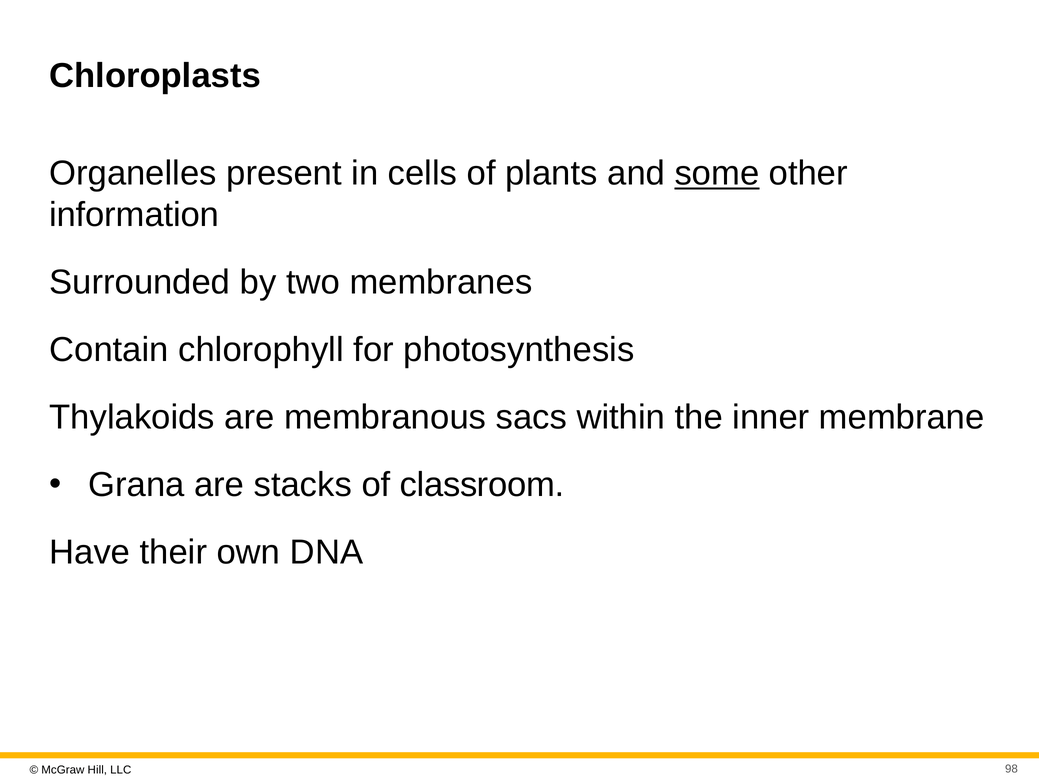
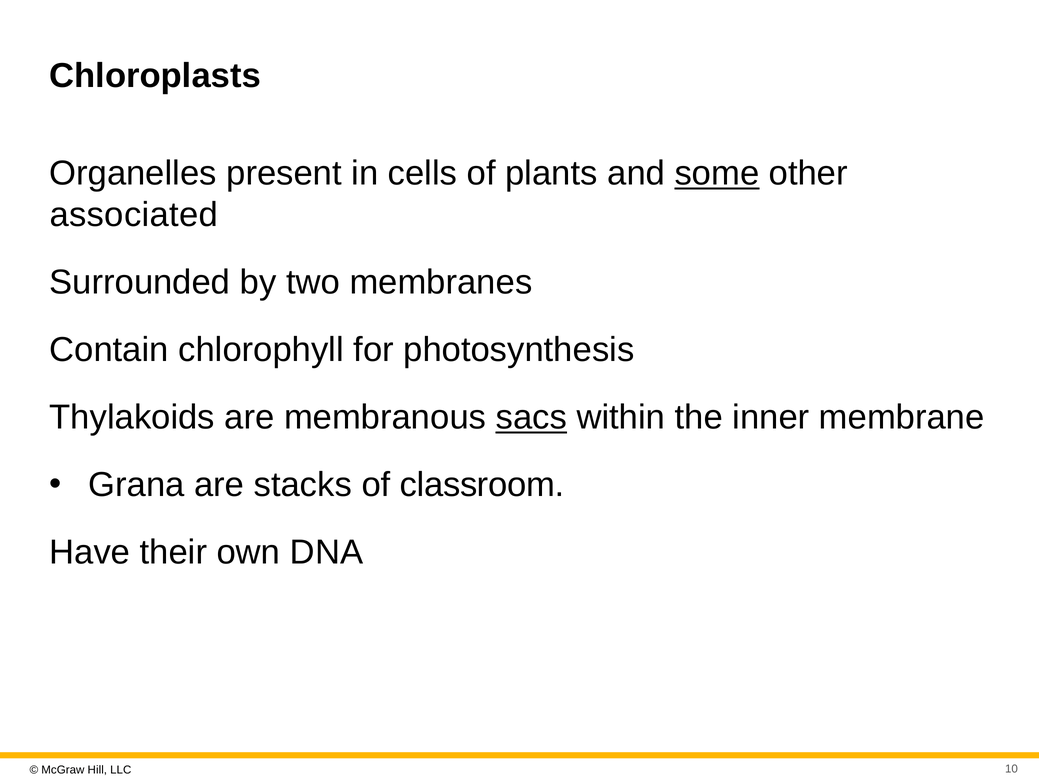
information: information -> associated (134, 215)
sacs underline: none -> present (531, 418)
98: 98 -> 10 (1011, 769)
